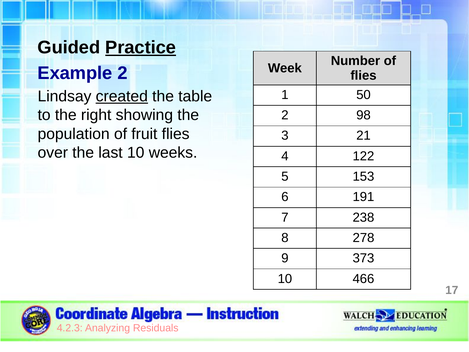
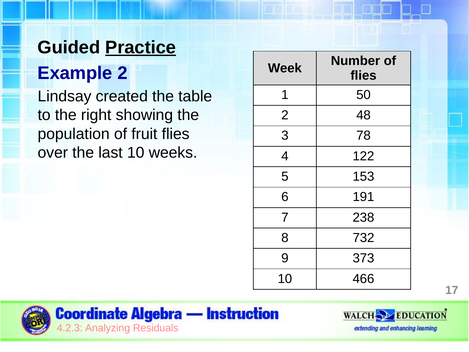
created underline: present -> none (122, 96)
98: 98 -> 48 (364, 115)
21: 21 -> 78 (364, 136)
278: 278 -> 732 (363, 238)
